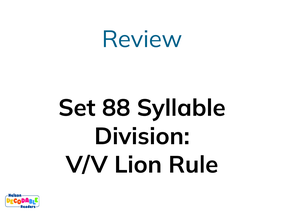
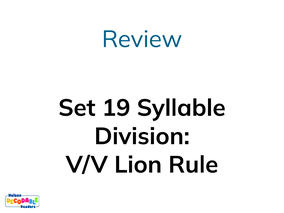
88: 88 -> 19 (116, 108)
